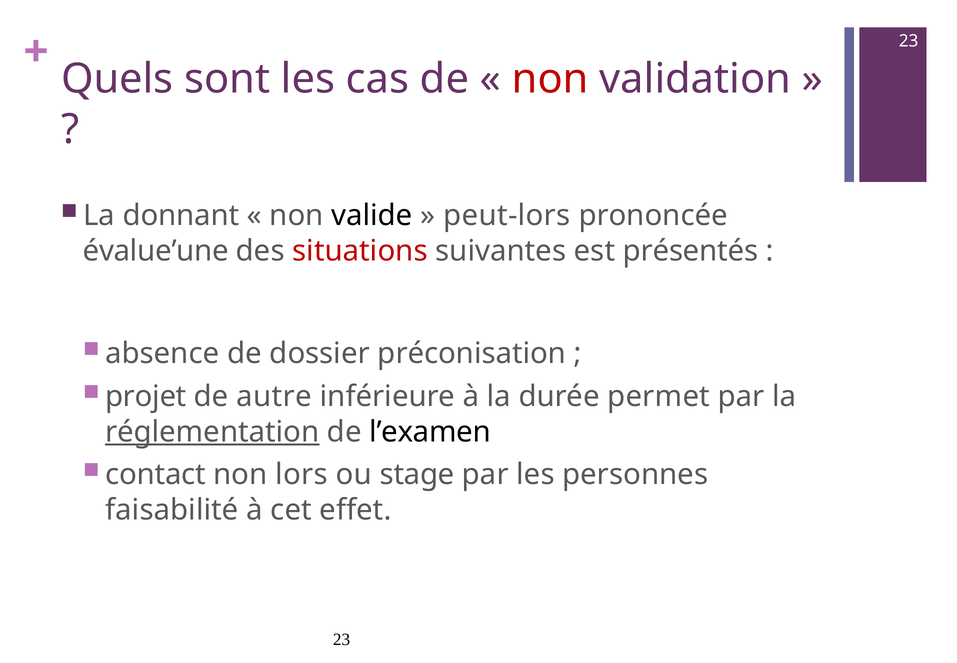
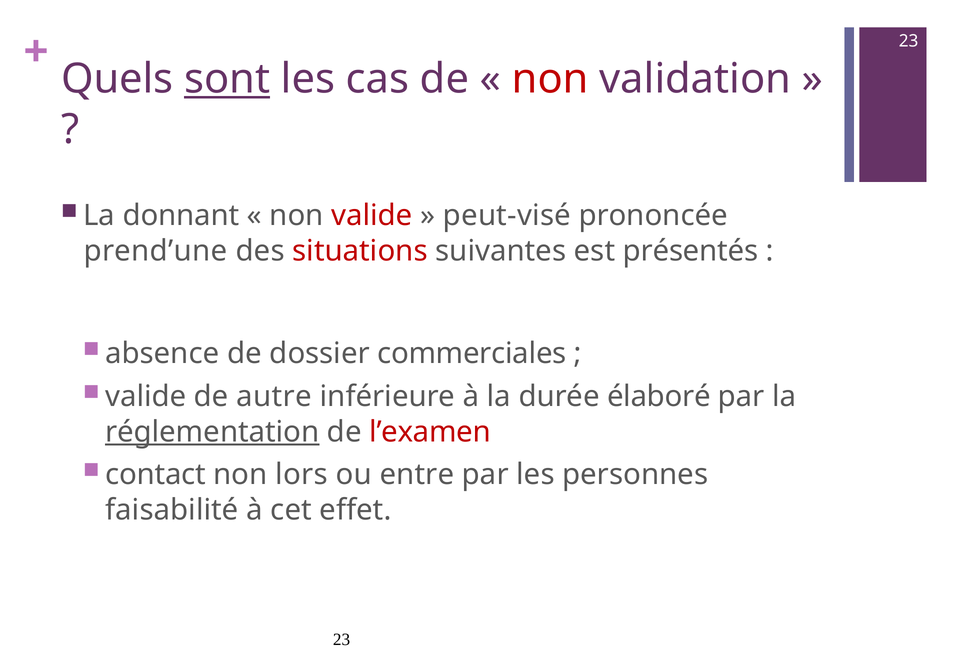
sont underline: none -> present (227, 79)
valide colour: black -> red (372, 216)
peut-lors: peut-lors -> peut-visé (507, 216)
évalue’une: évalue’une -> prend’une (155, 251)
préconisation: préconisation -> commerciales (472, 353)
projet: projet -> valide (146, 396)
permet: permet -> élaboré (659, 396)
l’examen colour: black -> red (430, 432)
stage: stage -> entre (417, 474)
